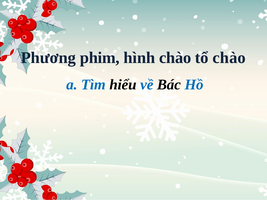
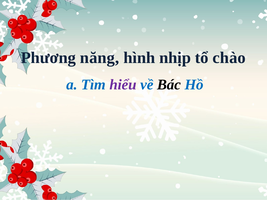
phim: phim -> năng (100, 58)
hình chào: chào -> nhịp (175, 58)
hiểu colour: black -> purple (123, 85)
